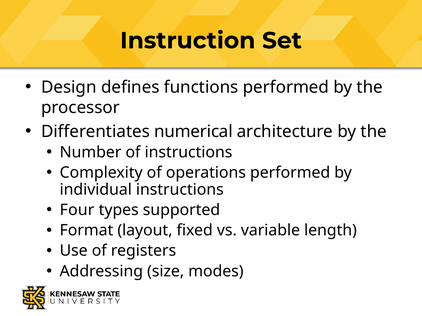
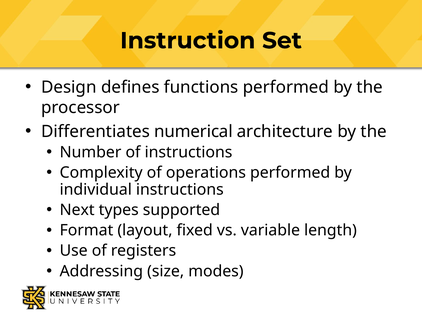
Four: Four -> Next (77, 210)
